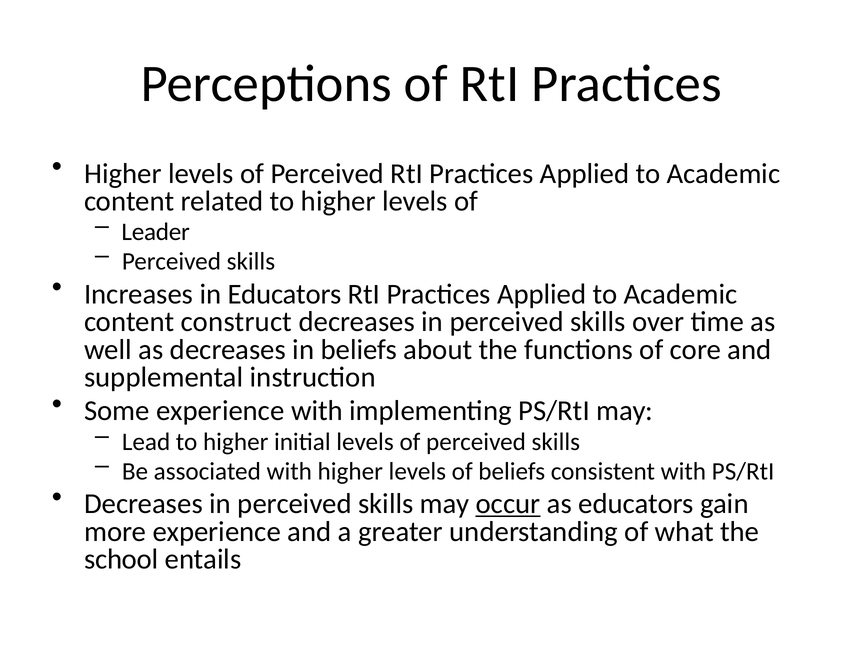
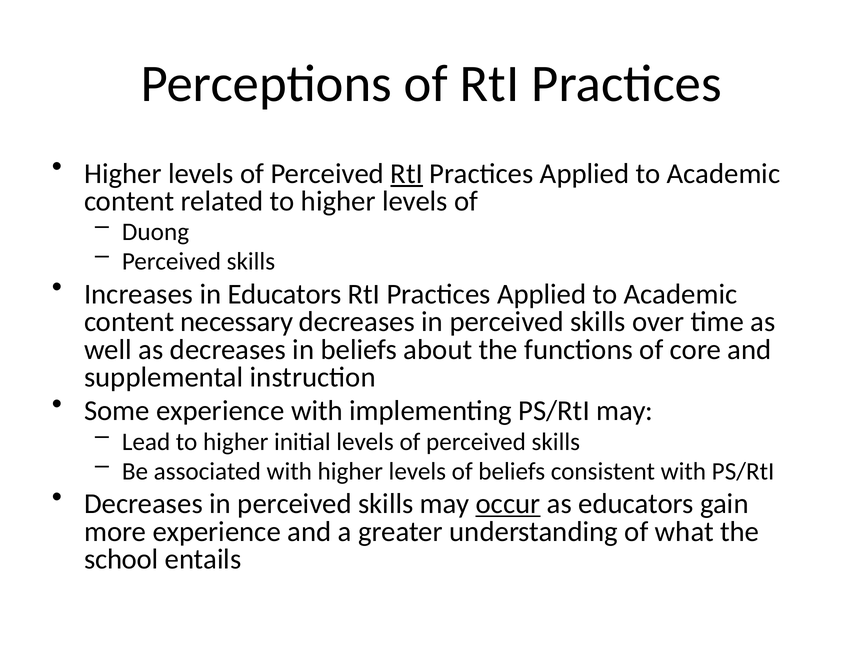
RtI underline: none -> present (407, 173)
Leader: Leader -> Duong (156, 232)
construct: construct -> necessary (237, 322)
